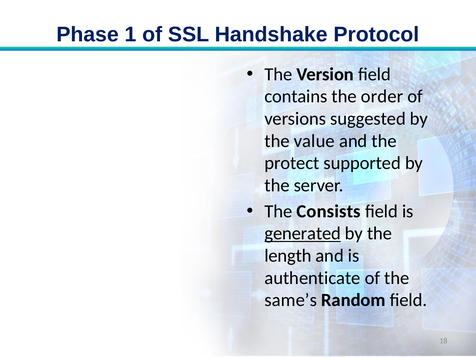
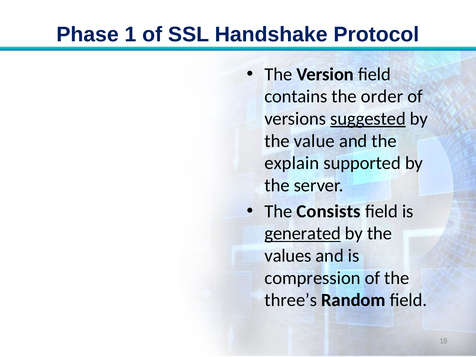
suggested underline: none -> present (368, 119)
protect: protect -> explain (292, 163)
length: length -> values (288, 256)
authenticate: authenticate -> compression (313, 278)
same’s: same’s -> three’s (291, 300)
